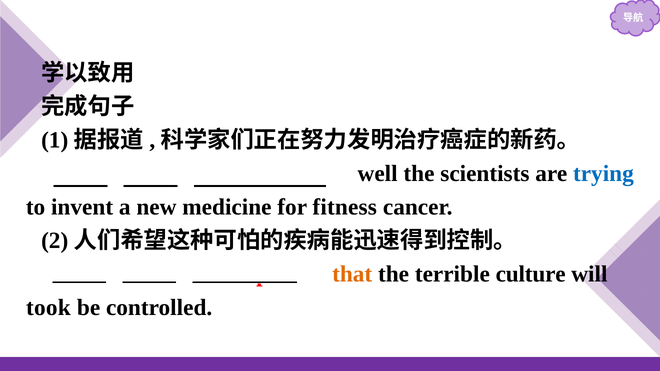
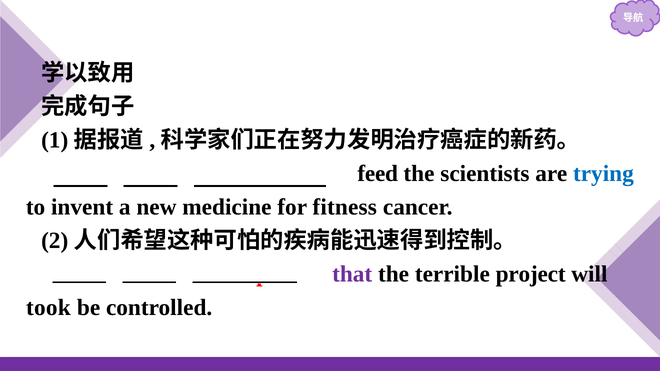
well: well -> feed (378, 174)
that colour: orange -> purple (352, 274)
culture: culture -> project (531, 274)
